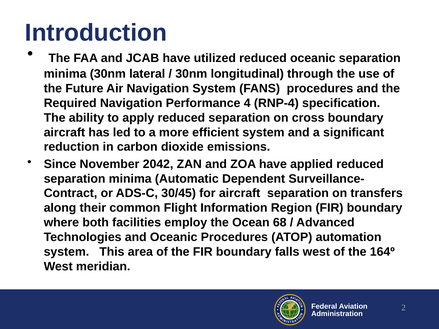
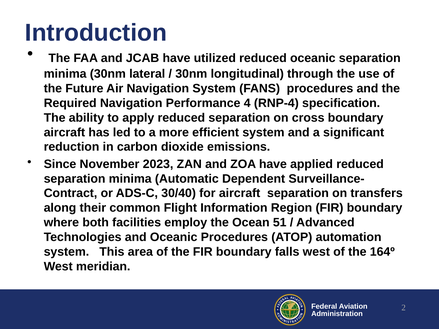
2042: 2042 -> 2023 (158, 164)
30/45: 30/45 -> 30/40 (179, 193)
68: 68 -> 51 (280, 223)
